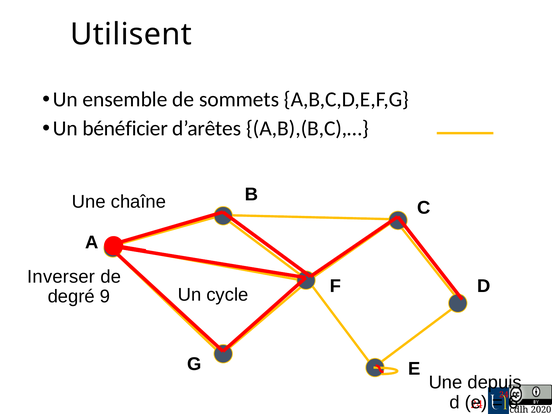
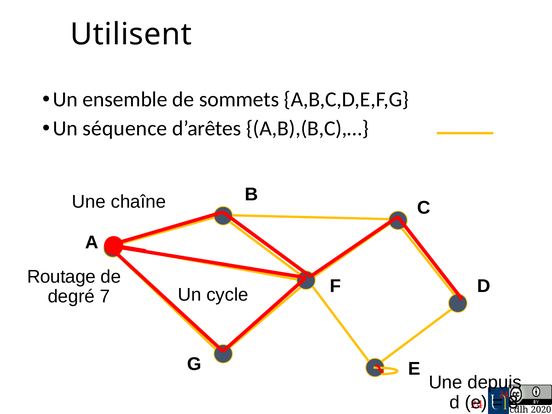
bénéficier: bénéficier -> séquence (125, 128)
Inverser: Inverser -> Routage (61, 277)
9: 9 -> 7 (105, 296)
6: 6 -> 3 (513, 402)
